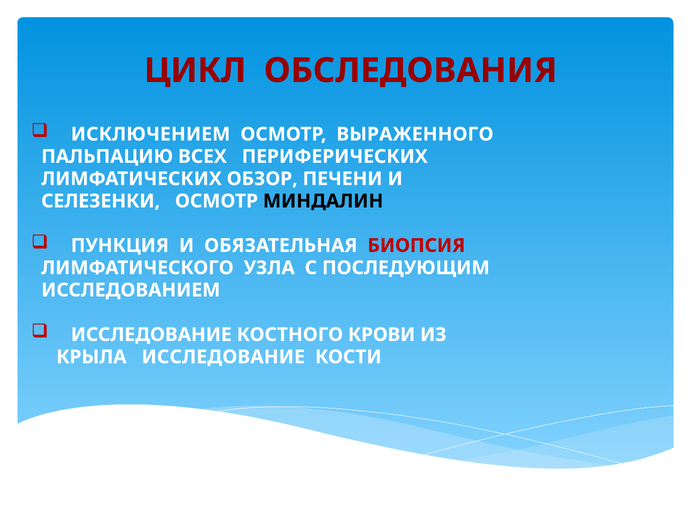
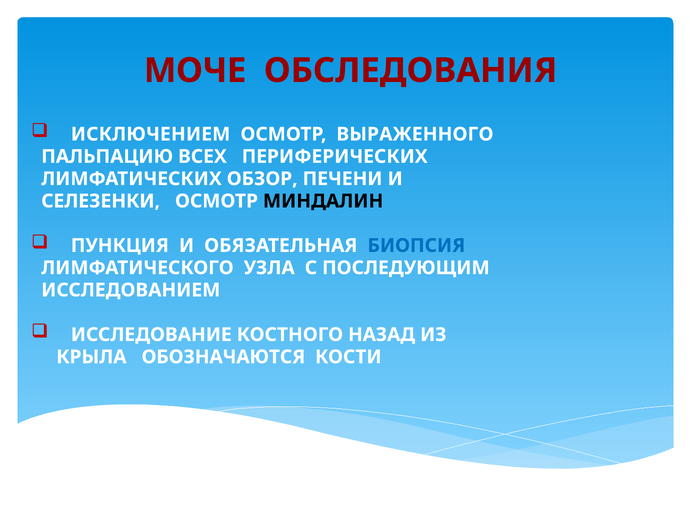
ЦИКЛ: ЦИКЛ -> МОЧЕ (195, 70)
БИОПСИЯ colour: red -> blue (416, 245)
КРОВИ: КРОВИ -> НАЗАД (382, 334)
КРЫЛА ИССЛЕДОВАНИЕ: ИССЛЕДОВАНИЕ -> ОБОЗНАЧАЮТСЯ (223, 357)
